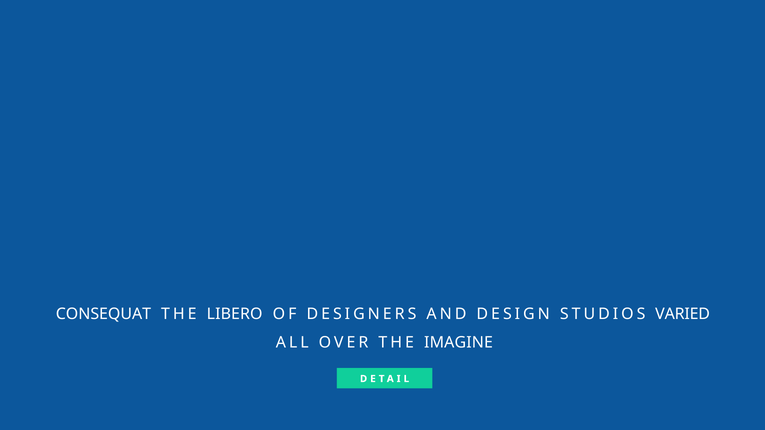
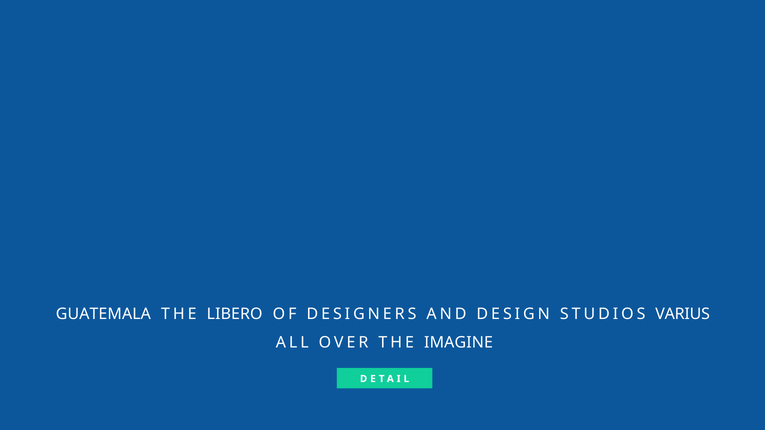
CONSEQUAT: CONSEQUAT -> GUATEMALA (103, 314)
VARIED: VARIED -> VARIUS (683, 314)
